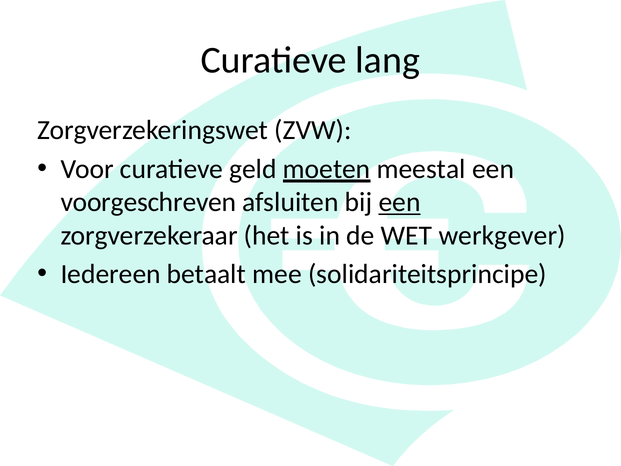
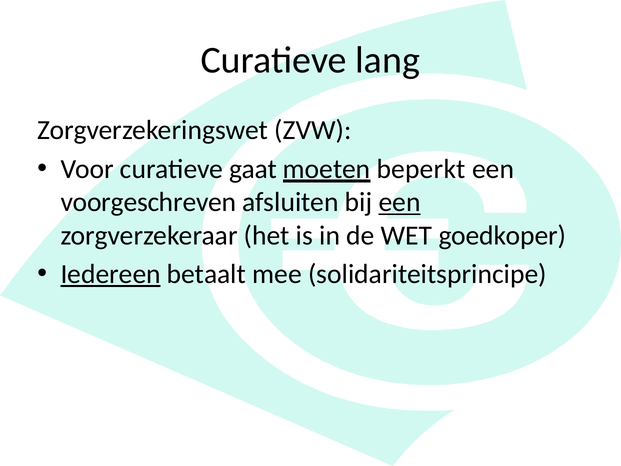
geld: geld -> gaat (253, 169)
meestal: meestal -> beperkt (421, 169)
werkgever: werkgever -> goedkoper (502, 235)
Iedereen underline: none -> present (111, 274)
